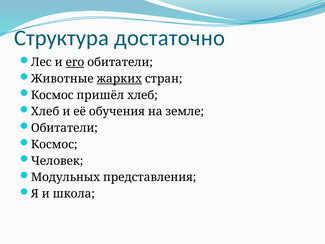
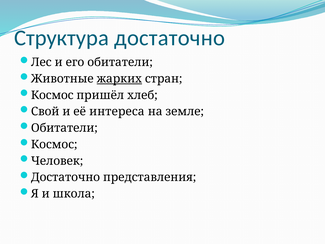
его underline: present -> none (75, 62)
Хлеб: Хлеб -> Свой (45, 111)
обучения: обучения -> интереса (117, 111)
Модульных: Модульных -> Достаточно (65, 177)
